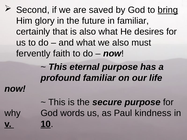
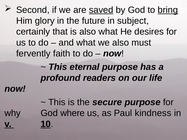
saved underline: none -> present (101, 10)
in familiar: familiar -> subject (133, 21)
profound familiar: familiar -> readers (99, 78)
words: words -> where (73, 113)
